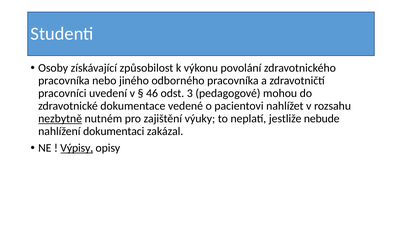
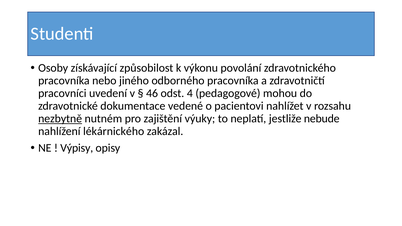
3: 3 -> 4 (190, 93)
dokumentaci: dokumentaci -> lékárnického (114, 131)
Výpisy underline: present -> none (77, 148)
